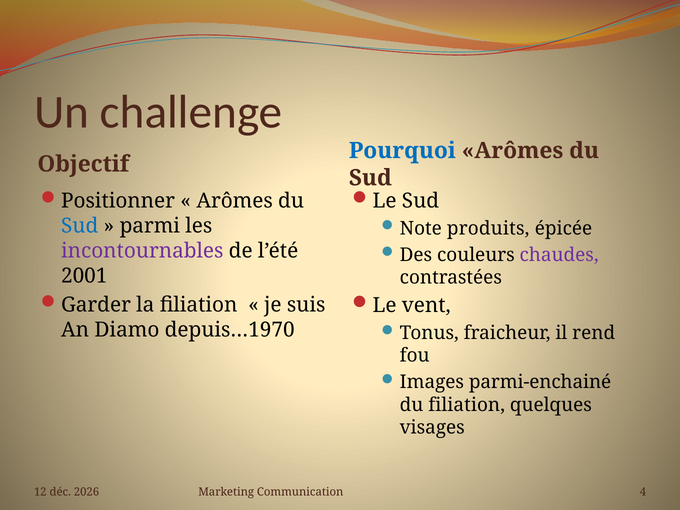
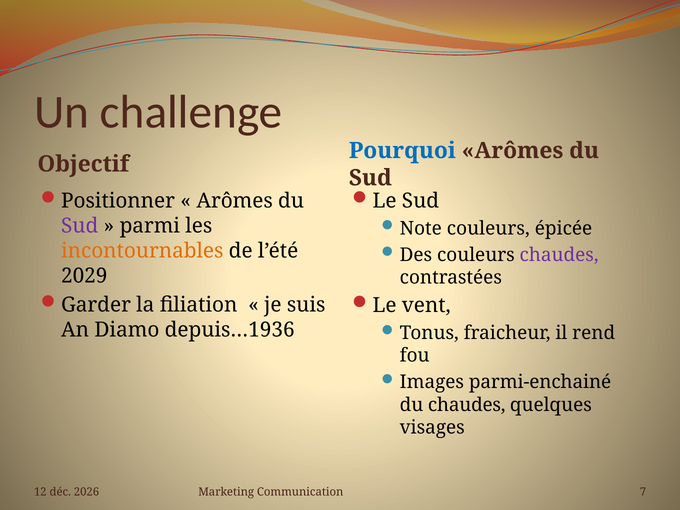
Note produits: produits -> couleurs (488, 228)
Sud colour: blue -> purple (80, 226)
incontournables colour: purple -> orange (142, 251)
2001: 2001 -> 2029 (84, 276)
depuis…1970: depuis…1970 -> depuis…1936 (230, 330)
du filiation: filiation -> chaudes (467, 405)
4: 4 -> 7 (643, 492)
